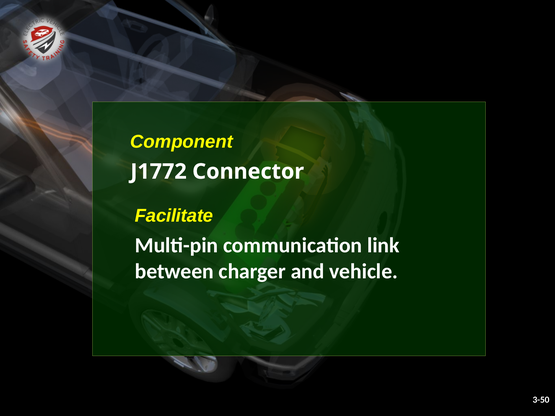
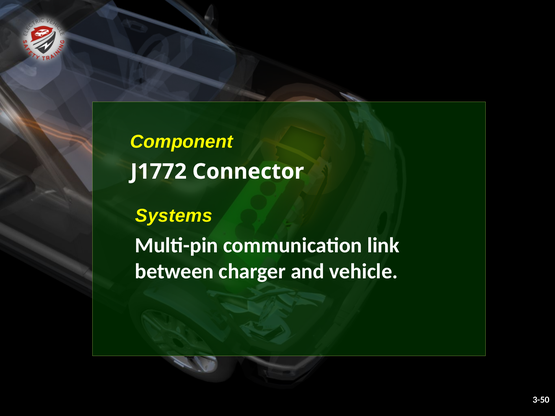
Facilitate: Facilitate -> Systems (174, 216)
